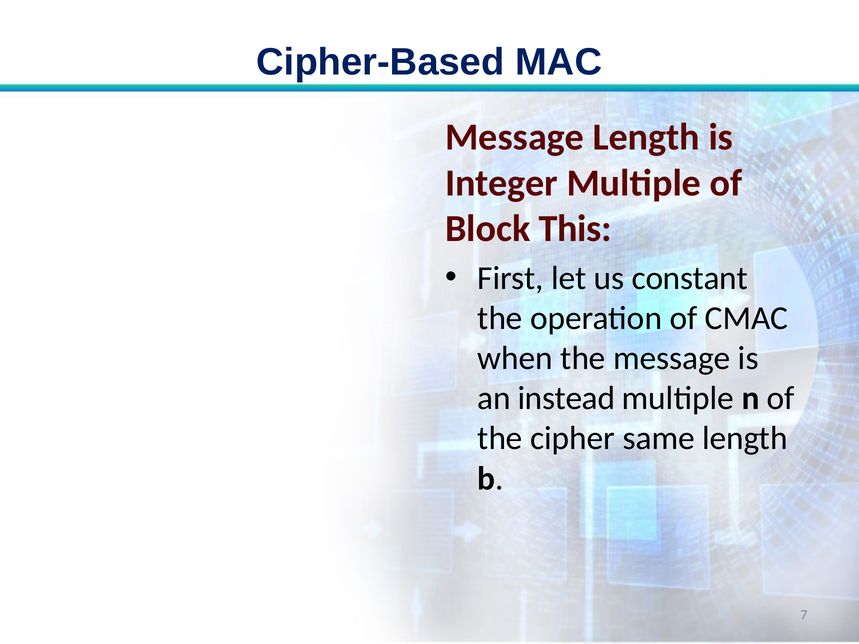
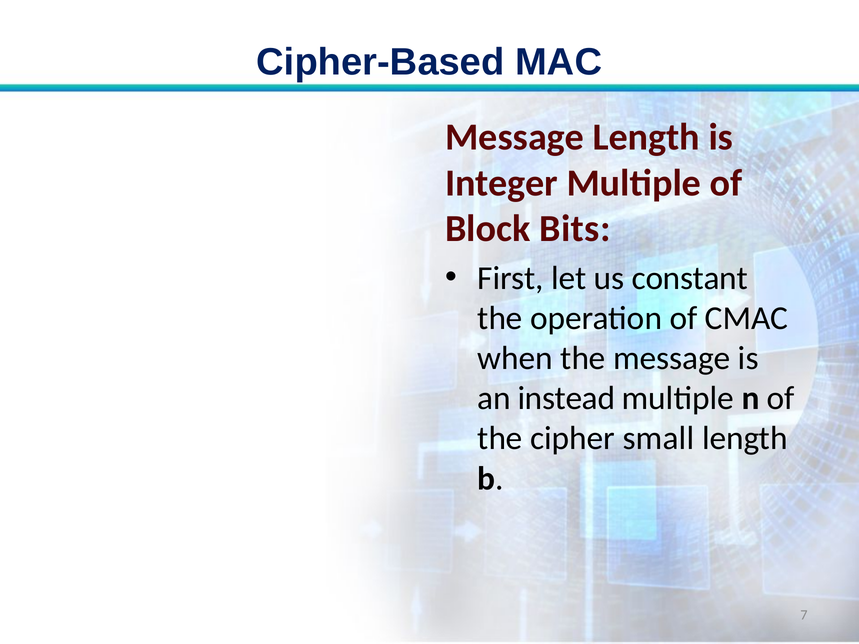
This: This -> Bits (575, 229)
same: same -> small (658, 439)
